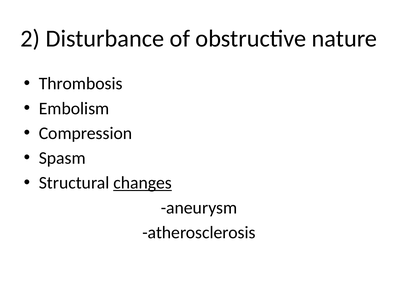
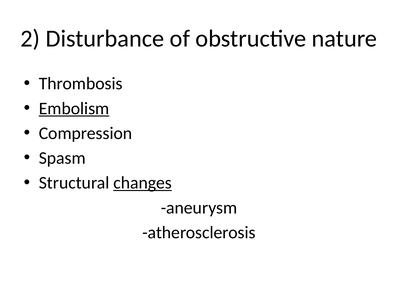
Embolism underline: none -> present (74, 108)
